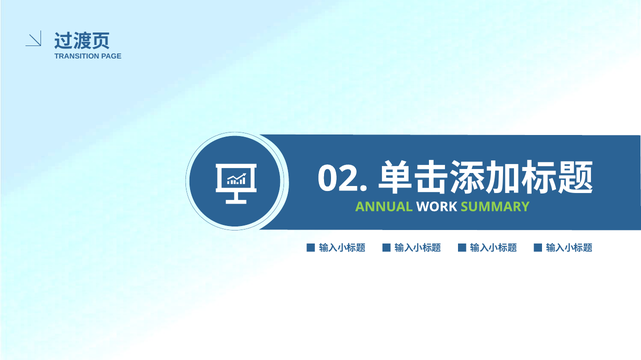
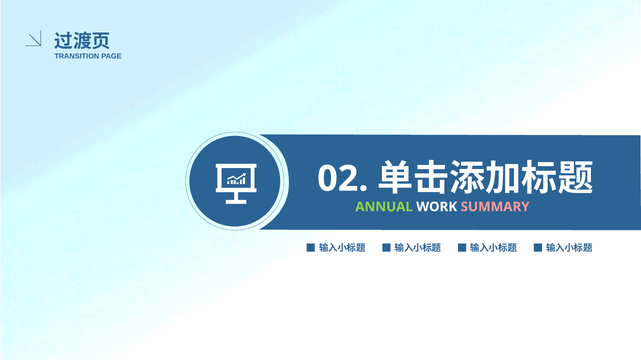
SUMMARY colour: light green -> pink (495, 207)
